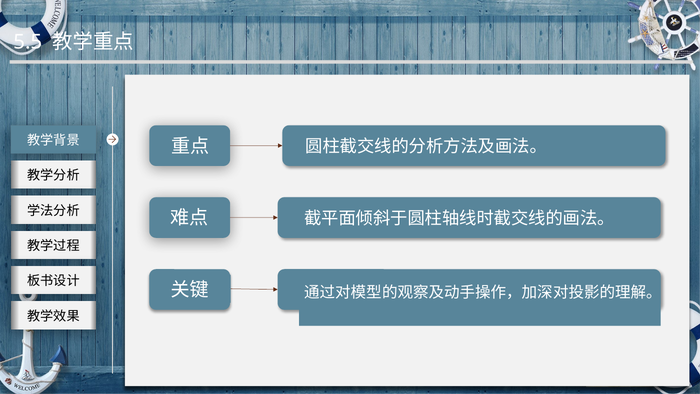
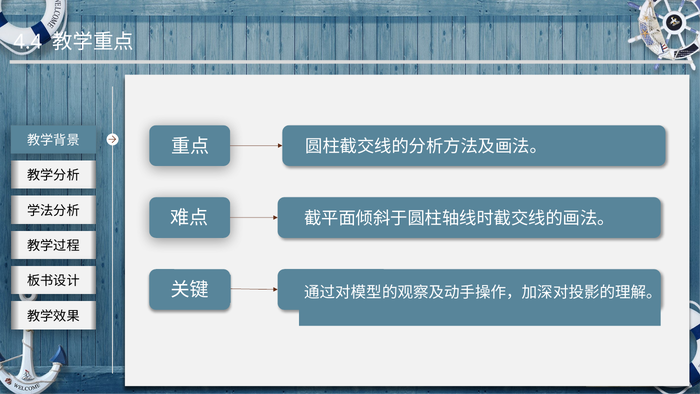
5.5: 5.5 -> 4.4 (28, 42)
